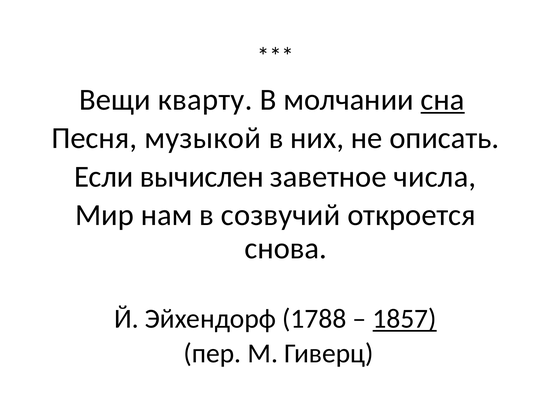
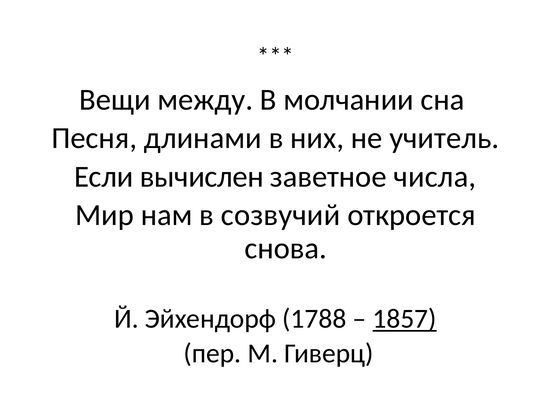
кварту: кварту -> между (205, 100)
сна underline: present -> none (443, 100)
музыкой: музыкой -> длинами (203, 138)
описать: описать -> учитель (444, 138)
